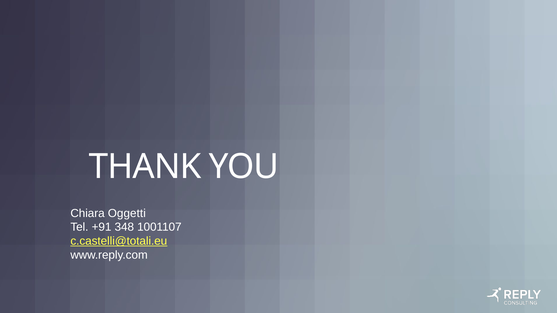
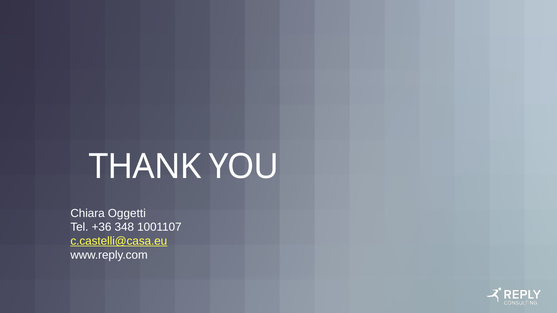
+91: +91 -> +36 (102, 227)
c.castelli@totali.eu: c.castelli@totali.eu -> c.castelli@casa.eu (119, 241)
